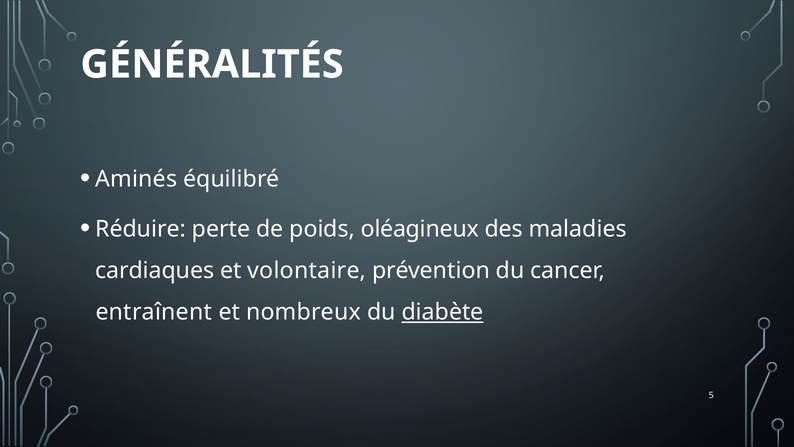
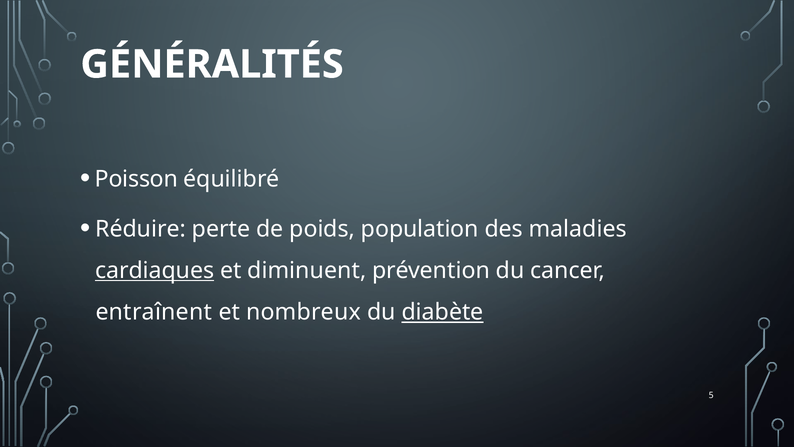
Aminés: Aminés -> Poisson (136, 179)
oléagineux: oléagineux -> population (420, 229)
cardiaques underline: none -> present (155, 270)
volontaire: volontaire -> diminuent (307, 270)
